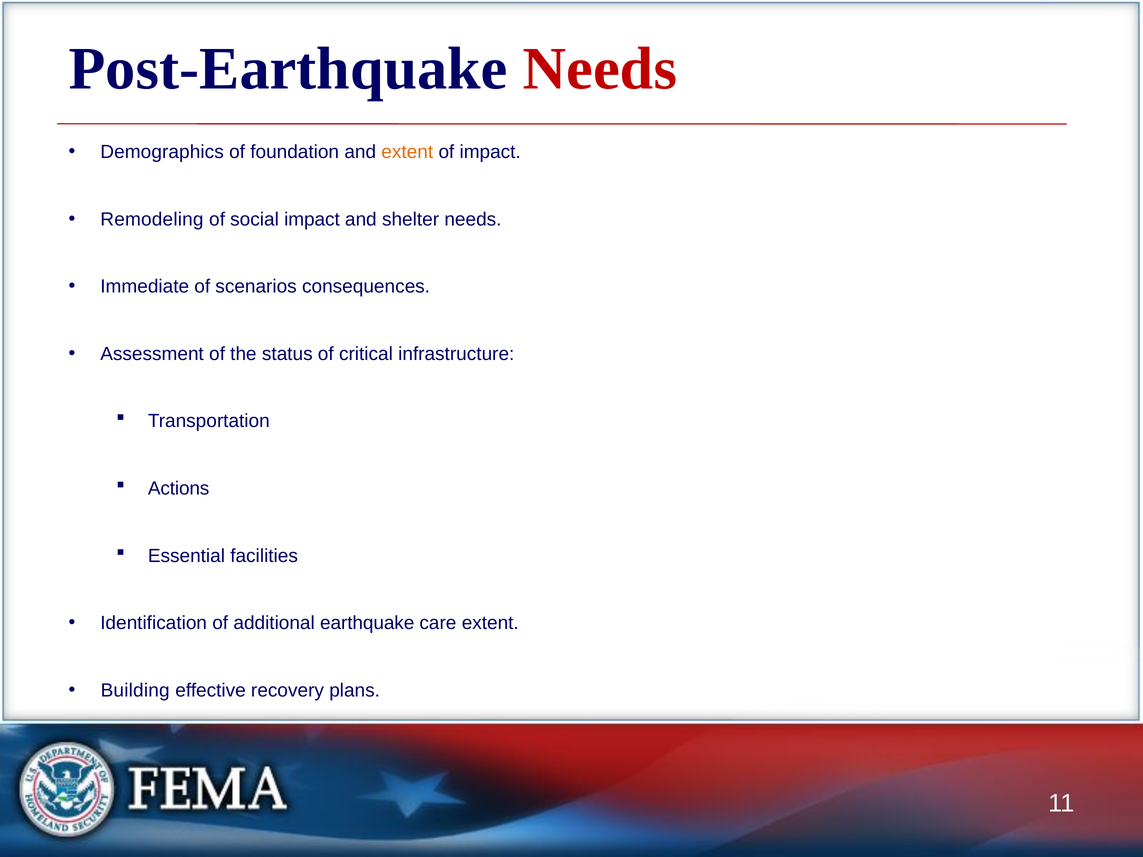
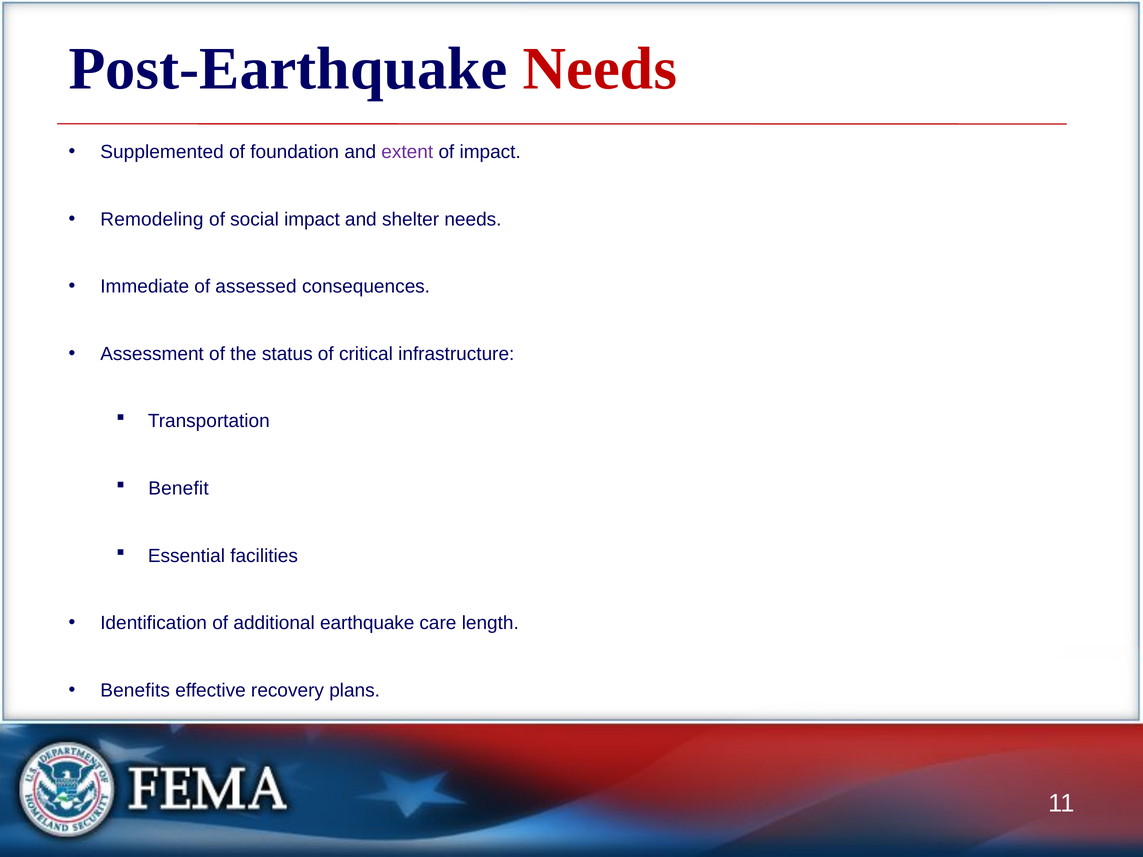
Demographics: Demographics -> Supplemented (162, 152)
extent colour: orange -> purple (407, 152)
scenarios: scenarios -> assessed (256, 287)
Actions: Actions -> Benefit (178, 489)
care extent: extent -> length (490, 623)
Building: Building -> Benefits (135, 691)
